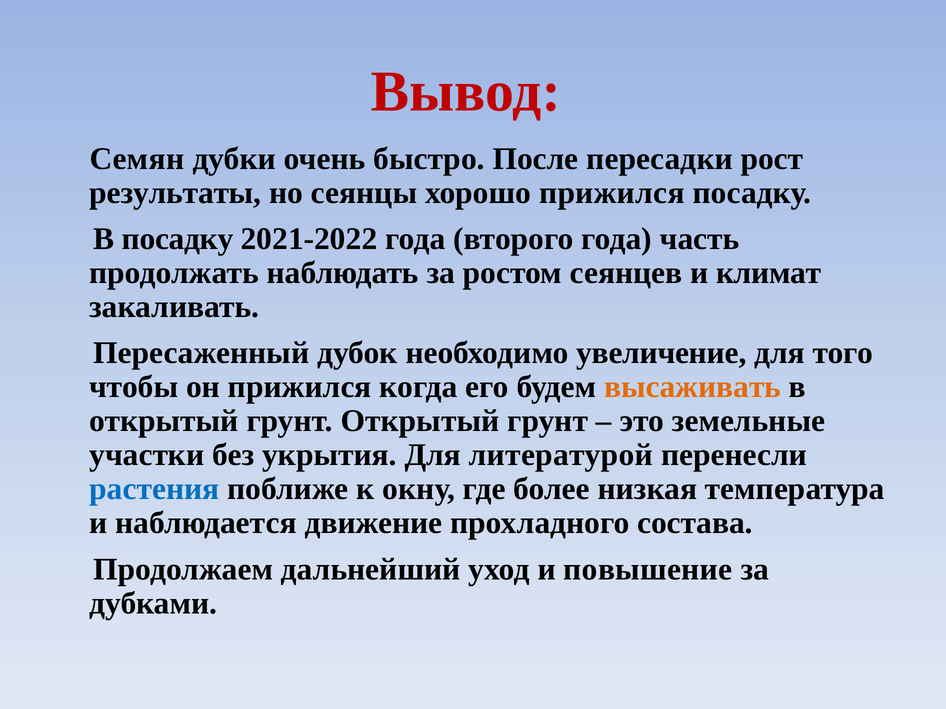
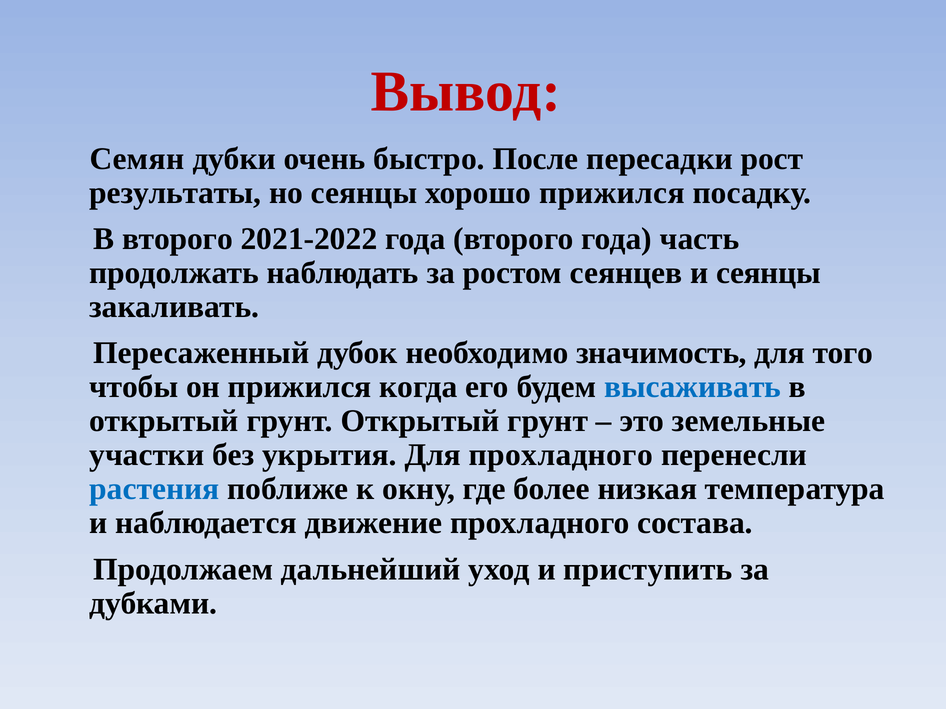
В посадку: посадку -> второго (178, 239)
и климат: климат -> сеянцы (769, 273)
увеличение: увеличение -> значимость (661, 353)
высаживать colour: orange -> blue (693, 387)
Для литературой: литературой -> прохладного (561, 455)
повышение: повышение -> приступить (648, 570)
